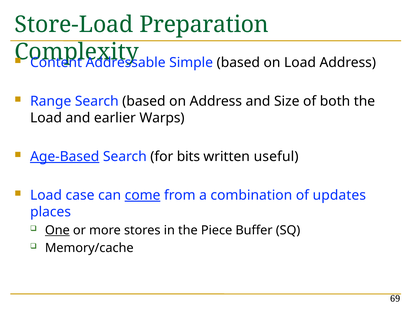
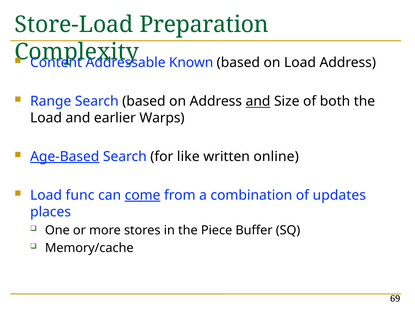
Simple: Simple -> Known (191, 63)
and underline: none -> present (258, 101)
bits: bits -> like (188, 157)
useful: useful -> online (276, 157)
case: case -> func (80, 195)
One underline: present -> none (57, 230)
